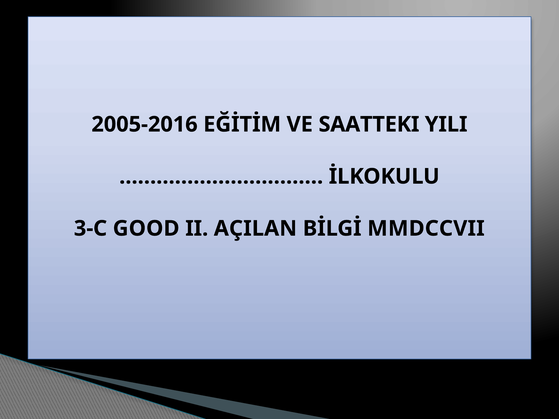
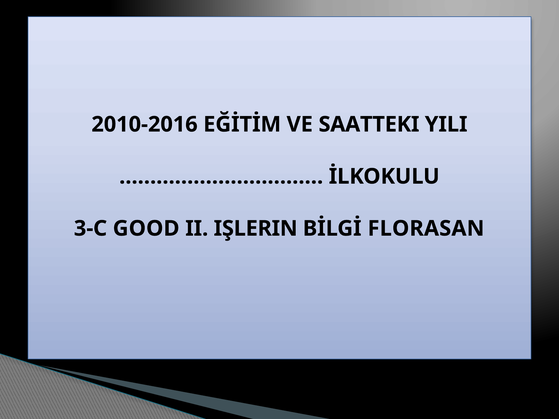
2005-2016: 2005-2016 -> 2010-2016 (145, 124)
AÇILAN: AÇILAN -> IŞLERIN (256, 229)
MMDCCVII: MMDCCVII -> FLORASAN (426, 229)
